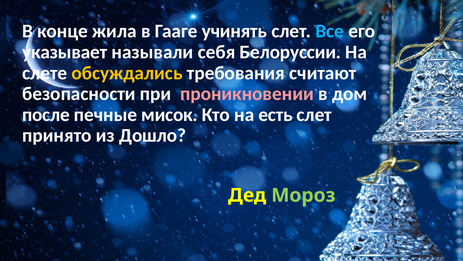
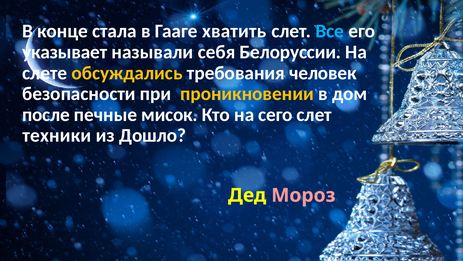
жила: жила -> стала (114, 31)
учинять: учинять -> хватить (234, 31)
считают: считают -> человек (323, 73)
проникновении colour: pink -> yellow (247, 94)
есть: есть -> сего (275, 114)
принято: принято -> техники (57, 135)
Мороз colour: light green -> pink (303, 195)
